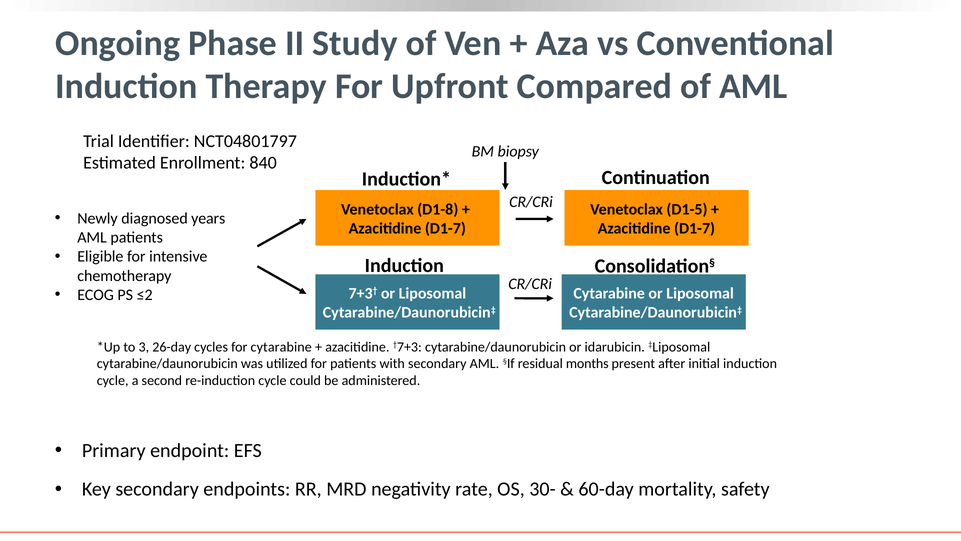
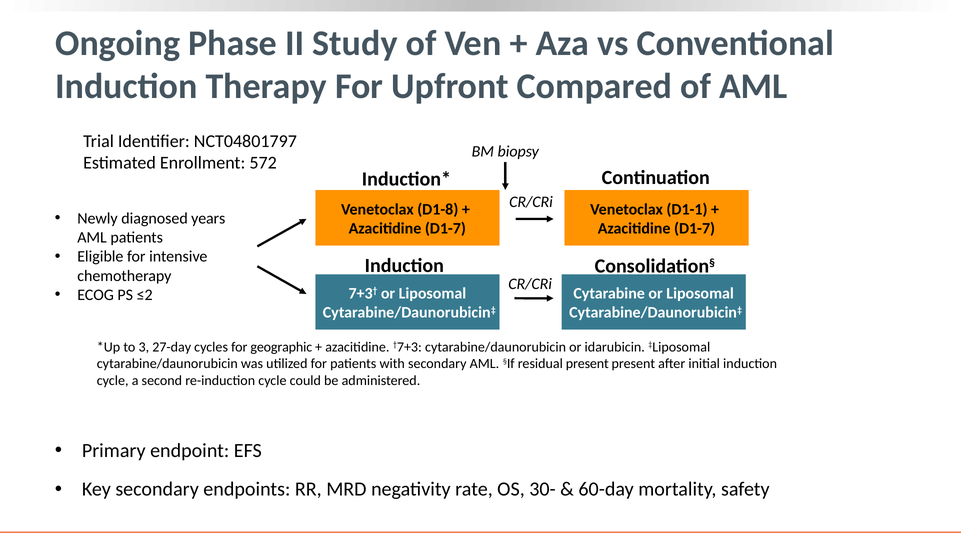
840: 840 -> 572 (263, 163)
D1-5: D1-5 -> D1-1 (687, 209)
26-day: 26-day -> 27-day (172, 347)
for cytarabine: cytarabine -> geographic (281, 347)
residual months: months -> present (587, 363)
